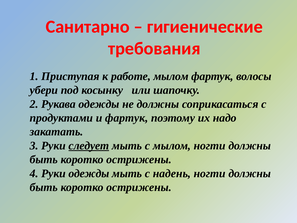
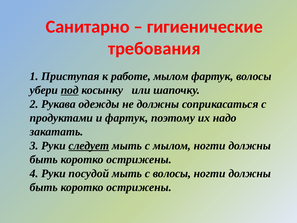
под underline: none -> present (70, 90)
Руки одежды: одежды -> посудой (89, 173)
с надень: надень -> волосы (172, 173)
